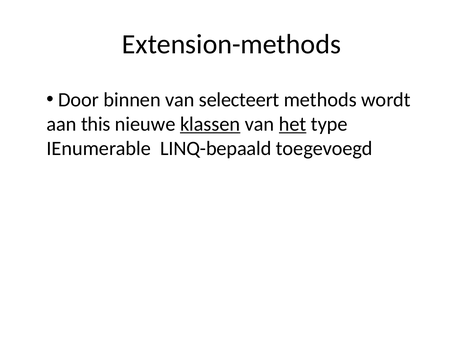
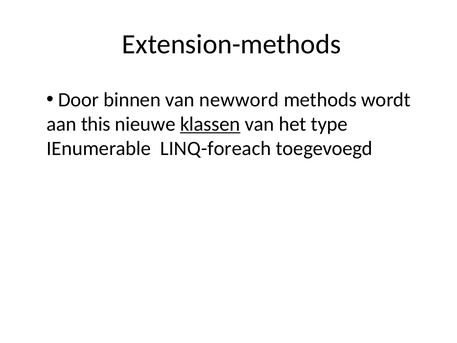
selecteert: selecteert -> newword (239, 100)
het underline: present -> none (293, 124)
LINQ-bepaald: LINQ-bepaald -> LINQ-foreach (216, 148)
